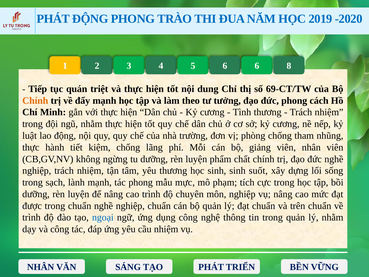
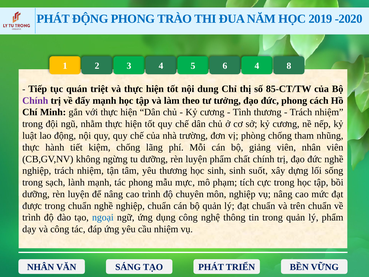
6 6: 6 -> 4 (257, 66)
69-CT/TW: 69-CT/TW -> 85-CT/TW (289, 89)
Chính colour: orange -> purple (35, 101)
lý nhằm: nhằm -> phẩm (333, 217)
